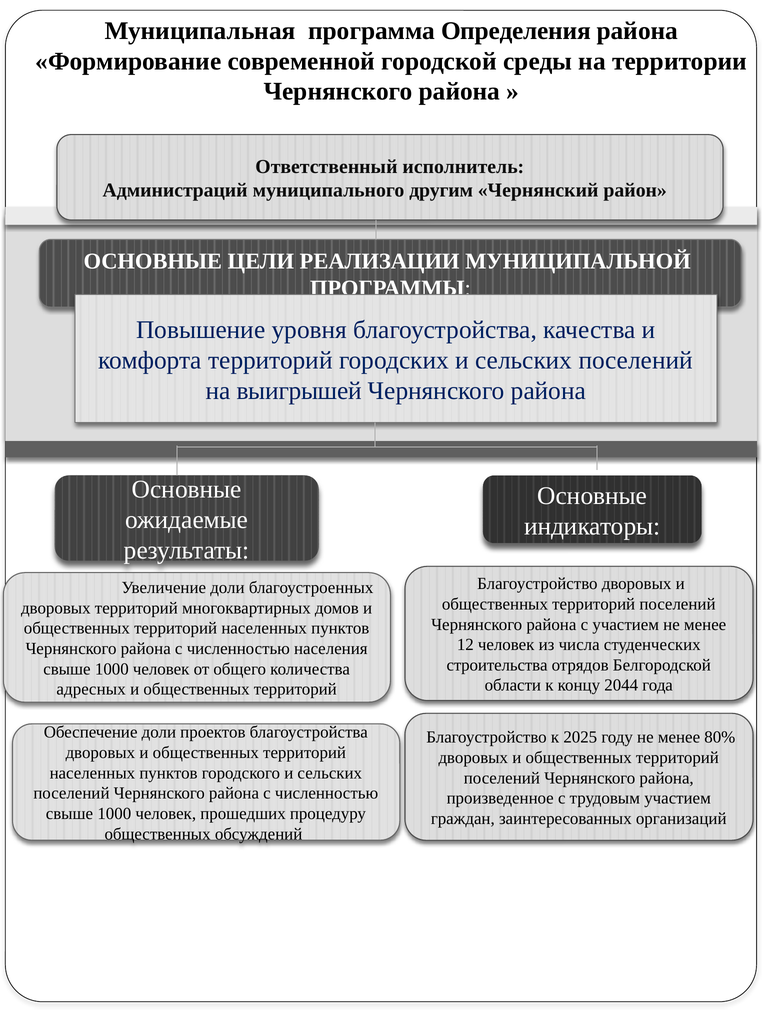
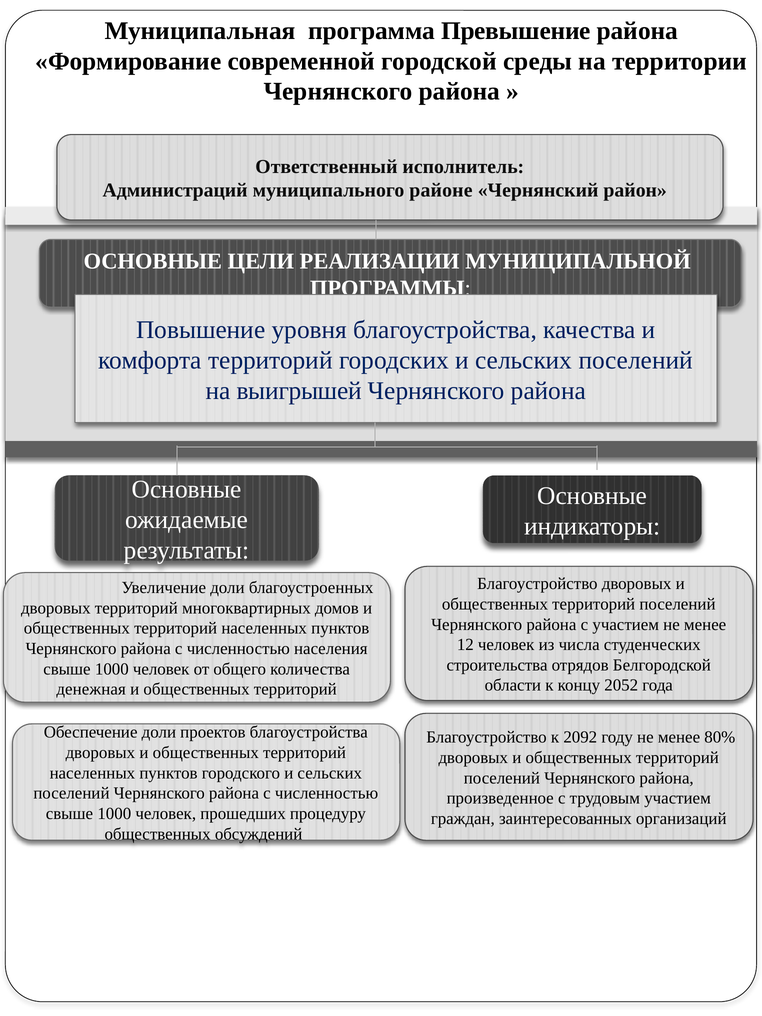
Определения: Определения -> Превышение (516, 31)
другим: другим -> районе (441, 190)
2044: 2044 -> 2052 (621, 685)
адресных: адресных -> денежная (91, 689)
2025: 2025 -> 2092 (580, 737)
